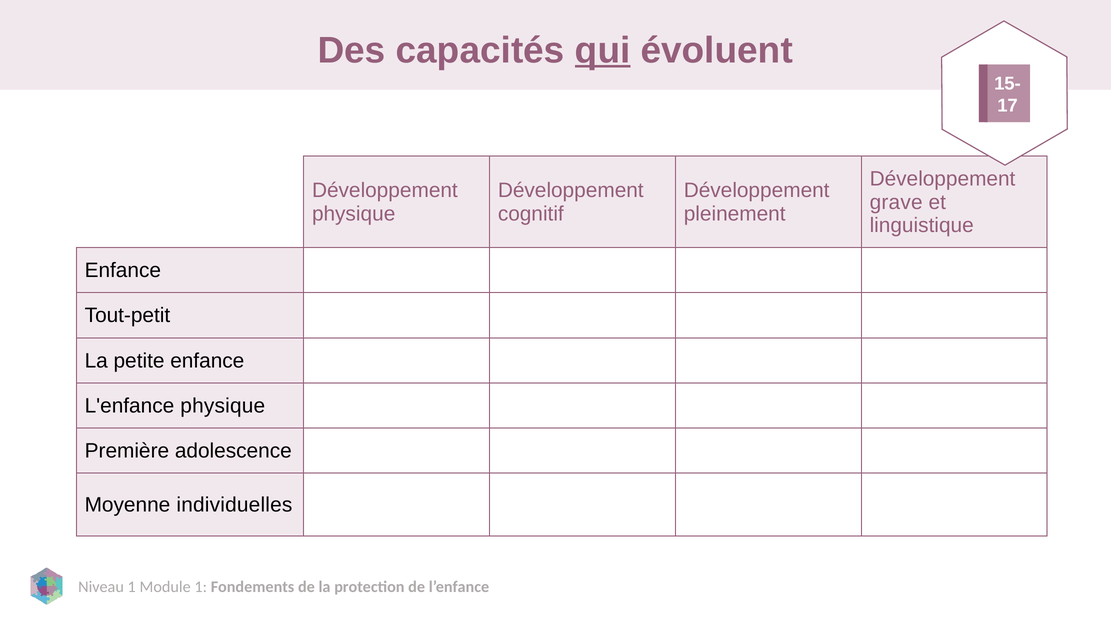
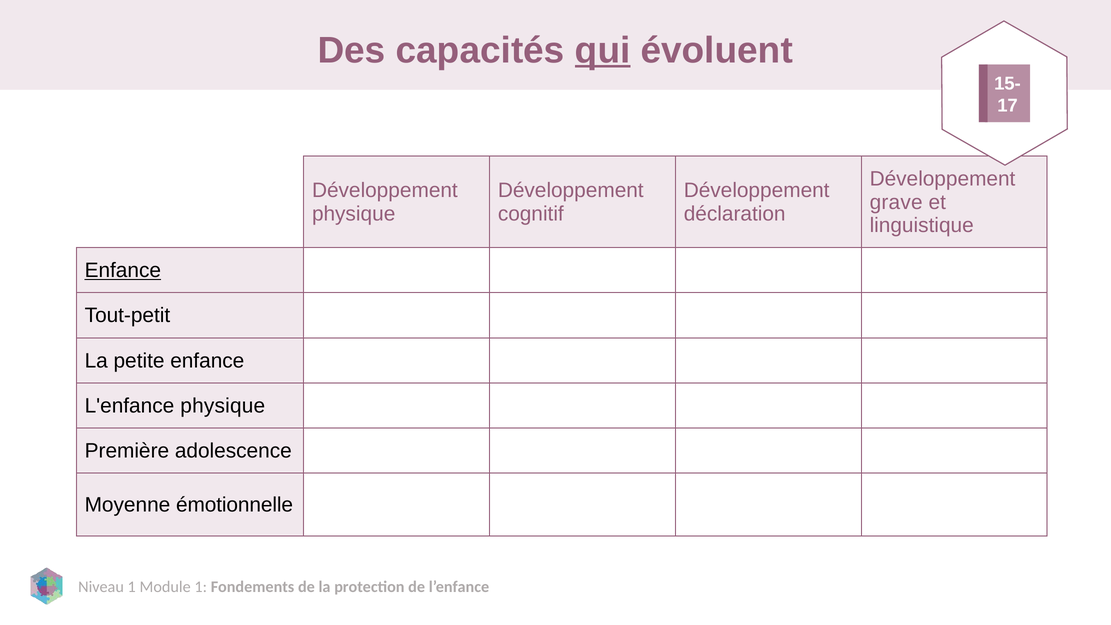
pleinement: pleinement -> déclaration (735, 214)
Enfance underline: none -> present (123, 270)
individuelles: individuelles -> émotionnelle (235, 505)
